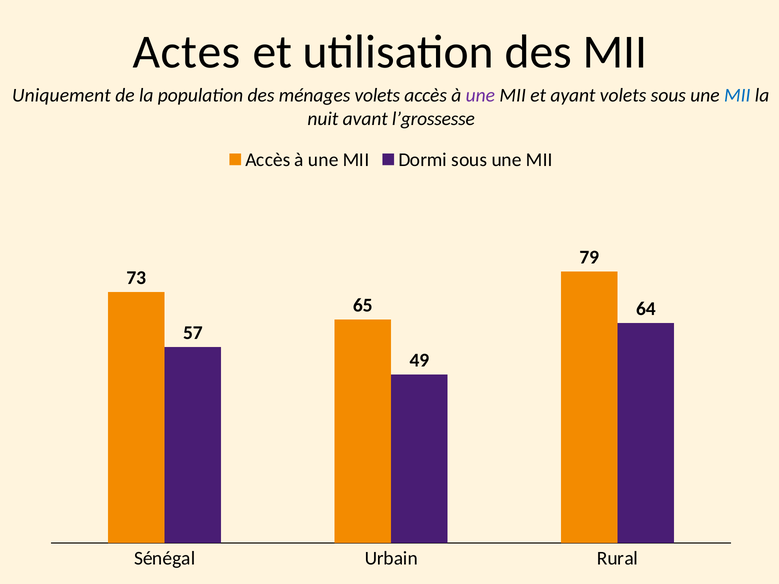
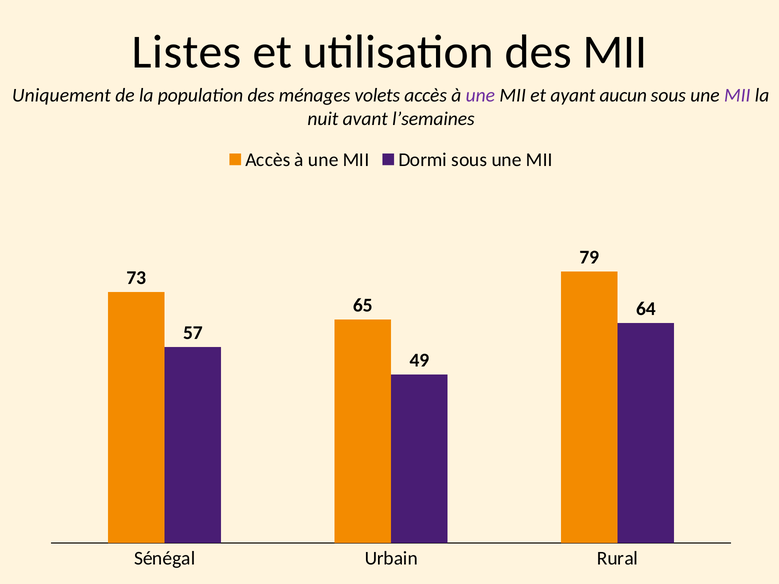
Actes: Actes -> Listes (187, 52)
ayant volets: volets -> aucun (623, 95)
MII colour: blue -> purple (737, 95)
l’grossesse: l’grossesse -> l’semaines (433, 119)
